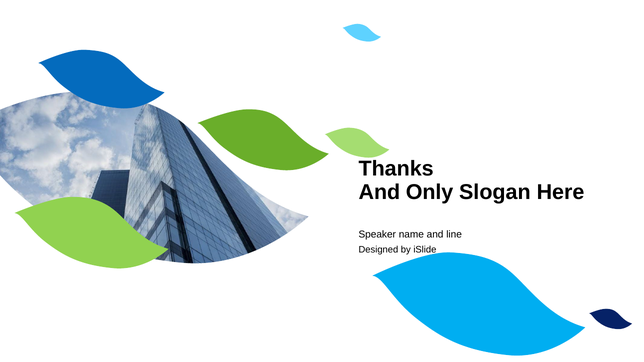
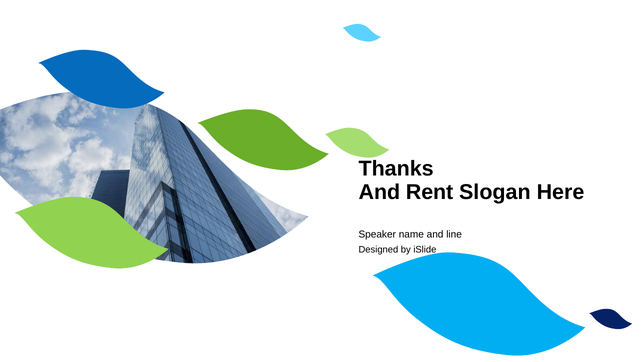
Only: Only -> Rent (430, 192)
